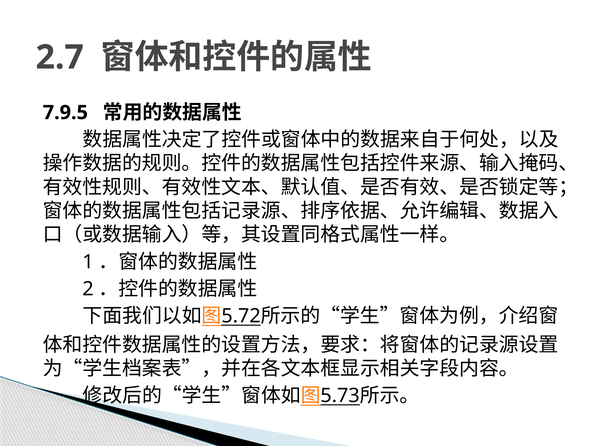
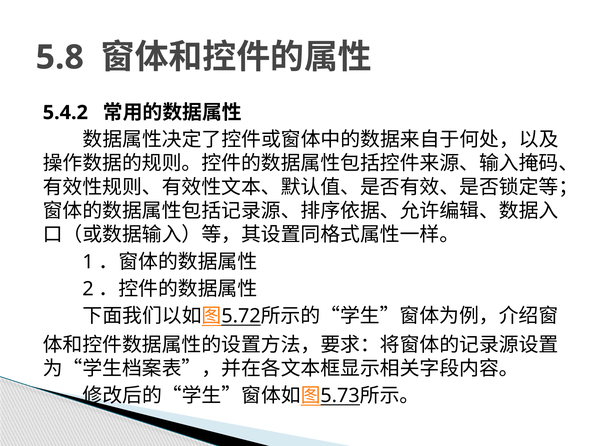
2.7: 2.7 -> 5.8 (60, 57)
7.9.5: 7.9.5 -> 5.4.2 (65, 113)
